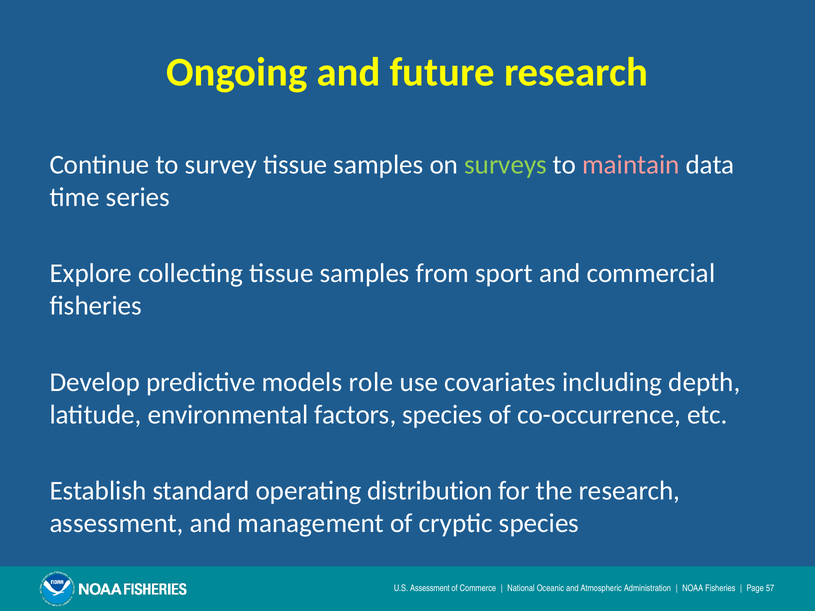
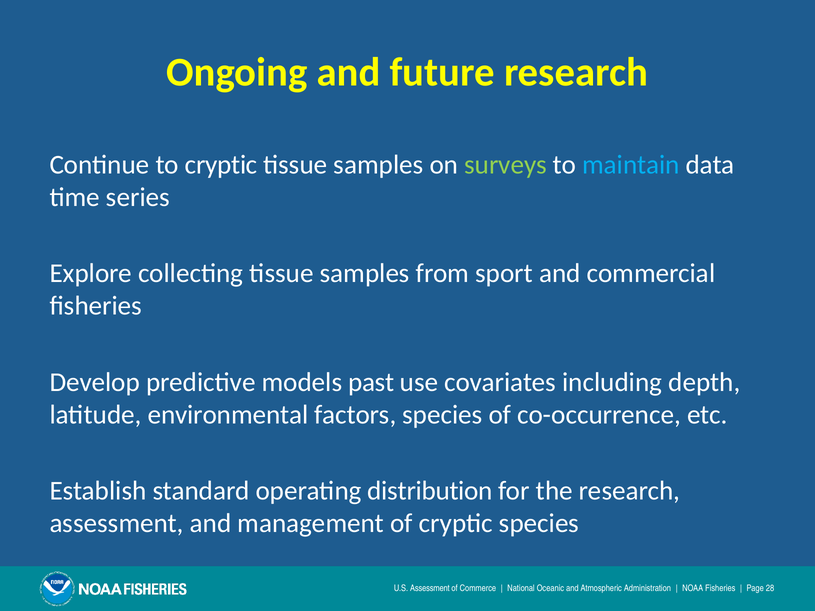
to survey: survey -> cryptic (221, 165)
maintain colour: pink -> light blue (631, 165)
role: role -> past (371, 382)
57: 57 -> 28 (770, 589)
